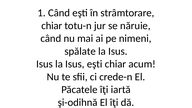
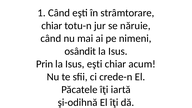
spălate: spălate -> osândit (80, 51)
Isus: Isus -> Prin (45, 64)
